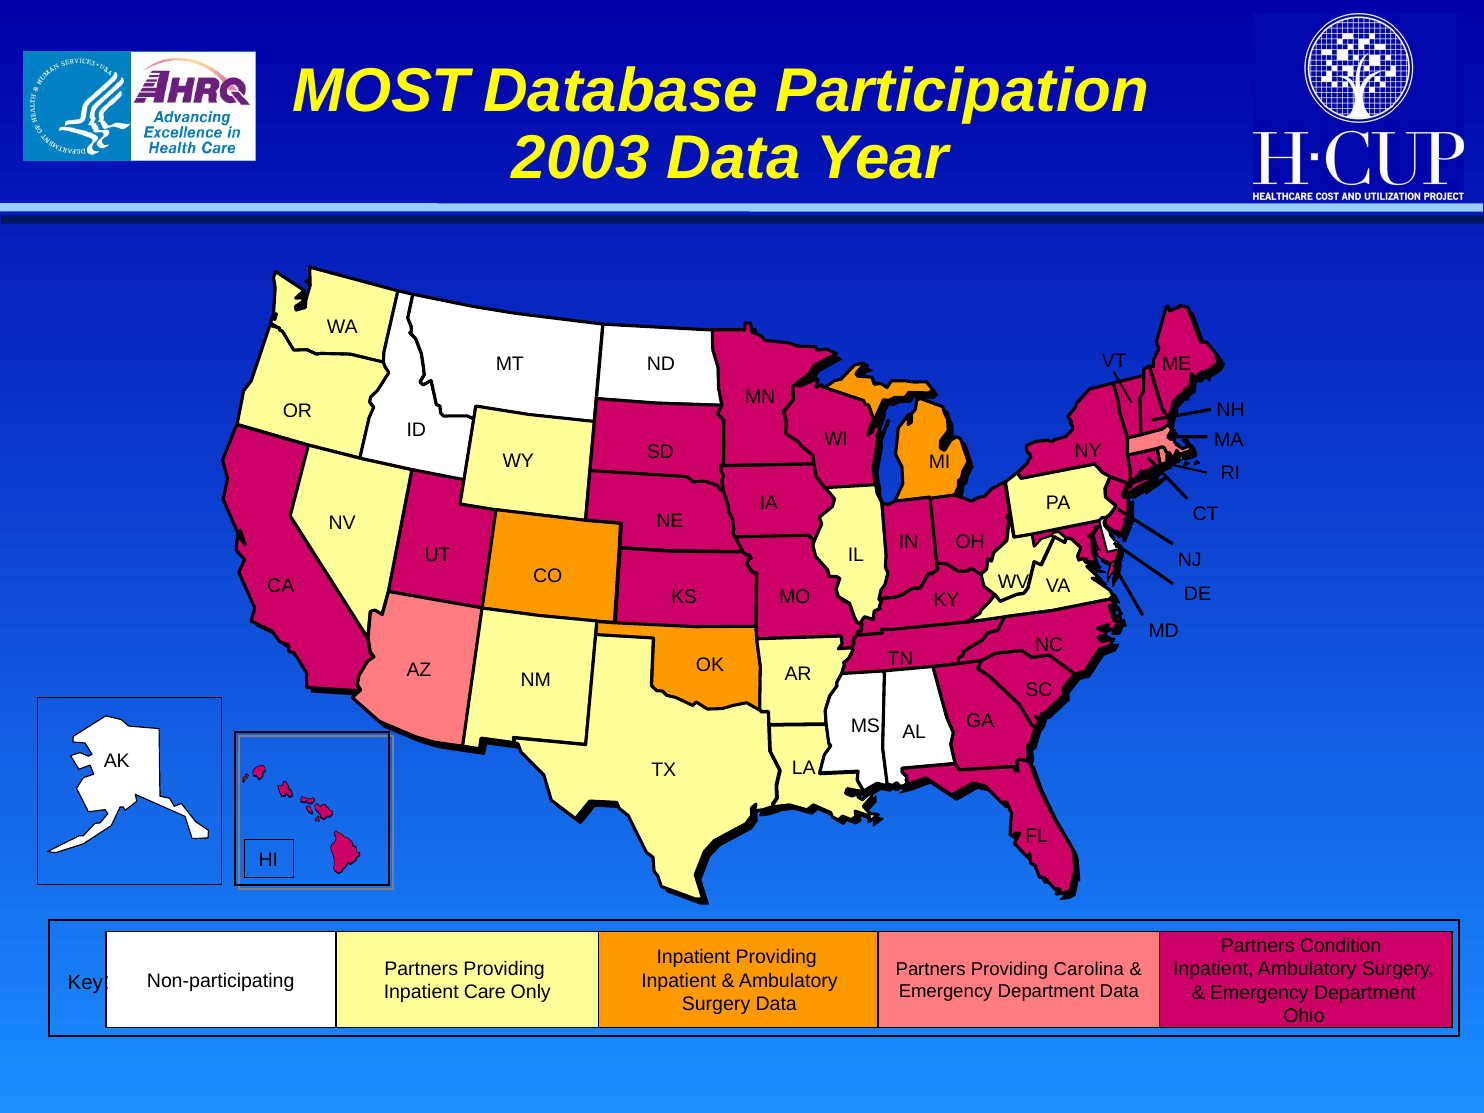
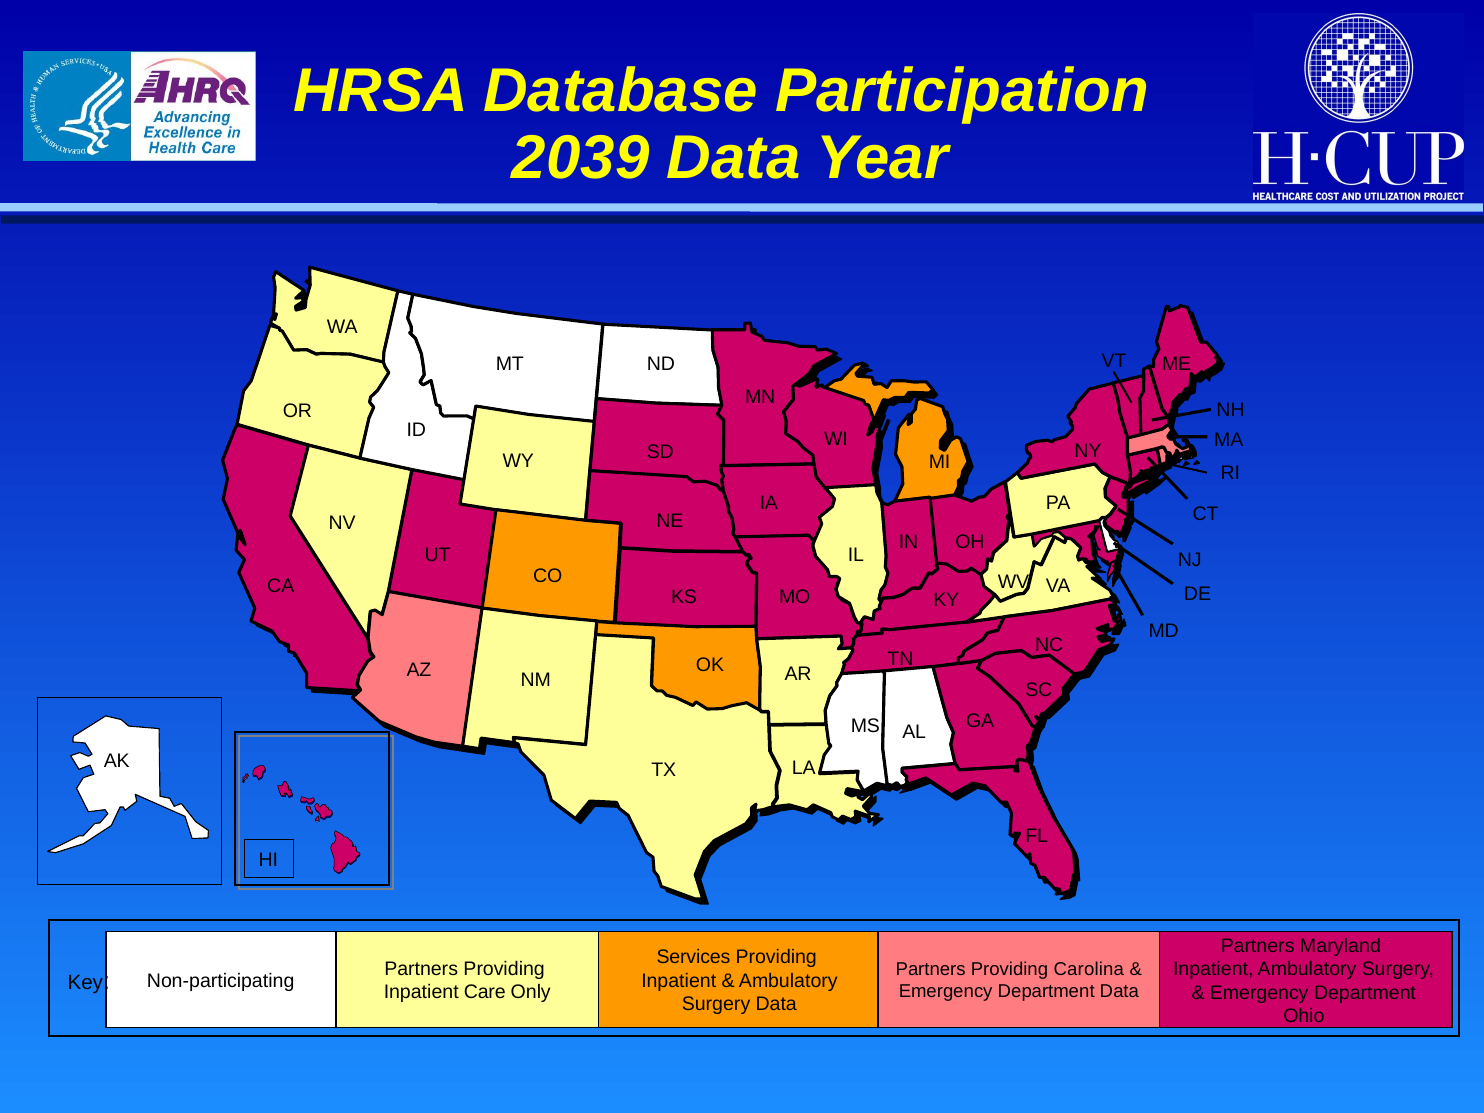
MOST: MOST -> HRSA (381, 91)
2003: 2003 -> 2039 (581, 158)
Condition: Condition -> Maryland (1340, 946)
Inpatient: Inpatient -> Services (693, 957)
